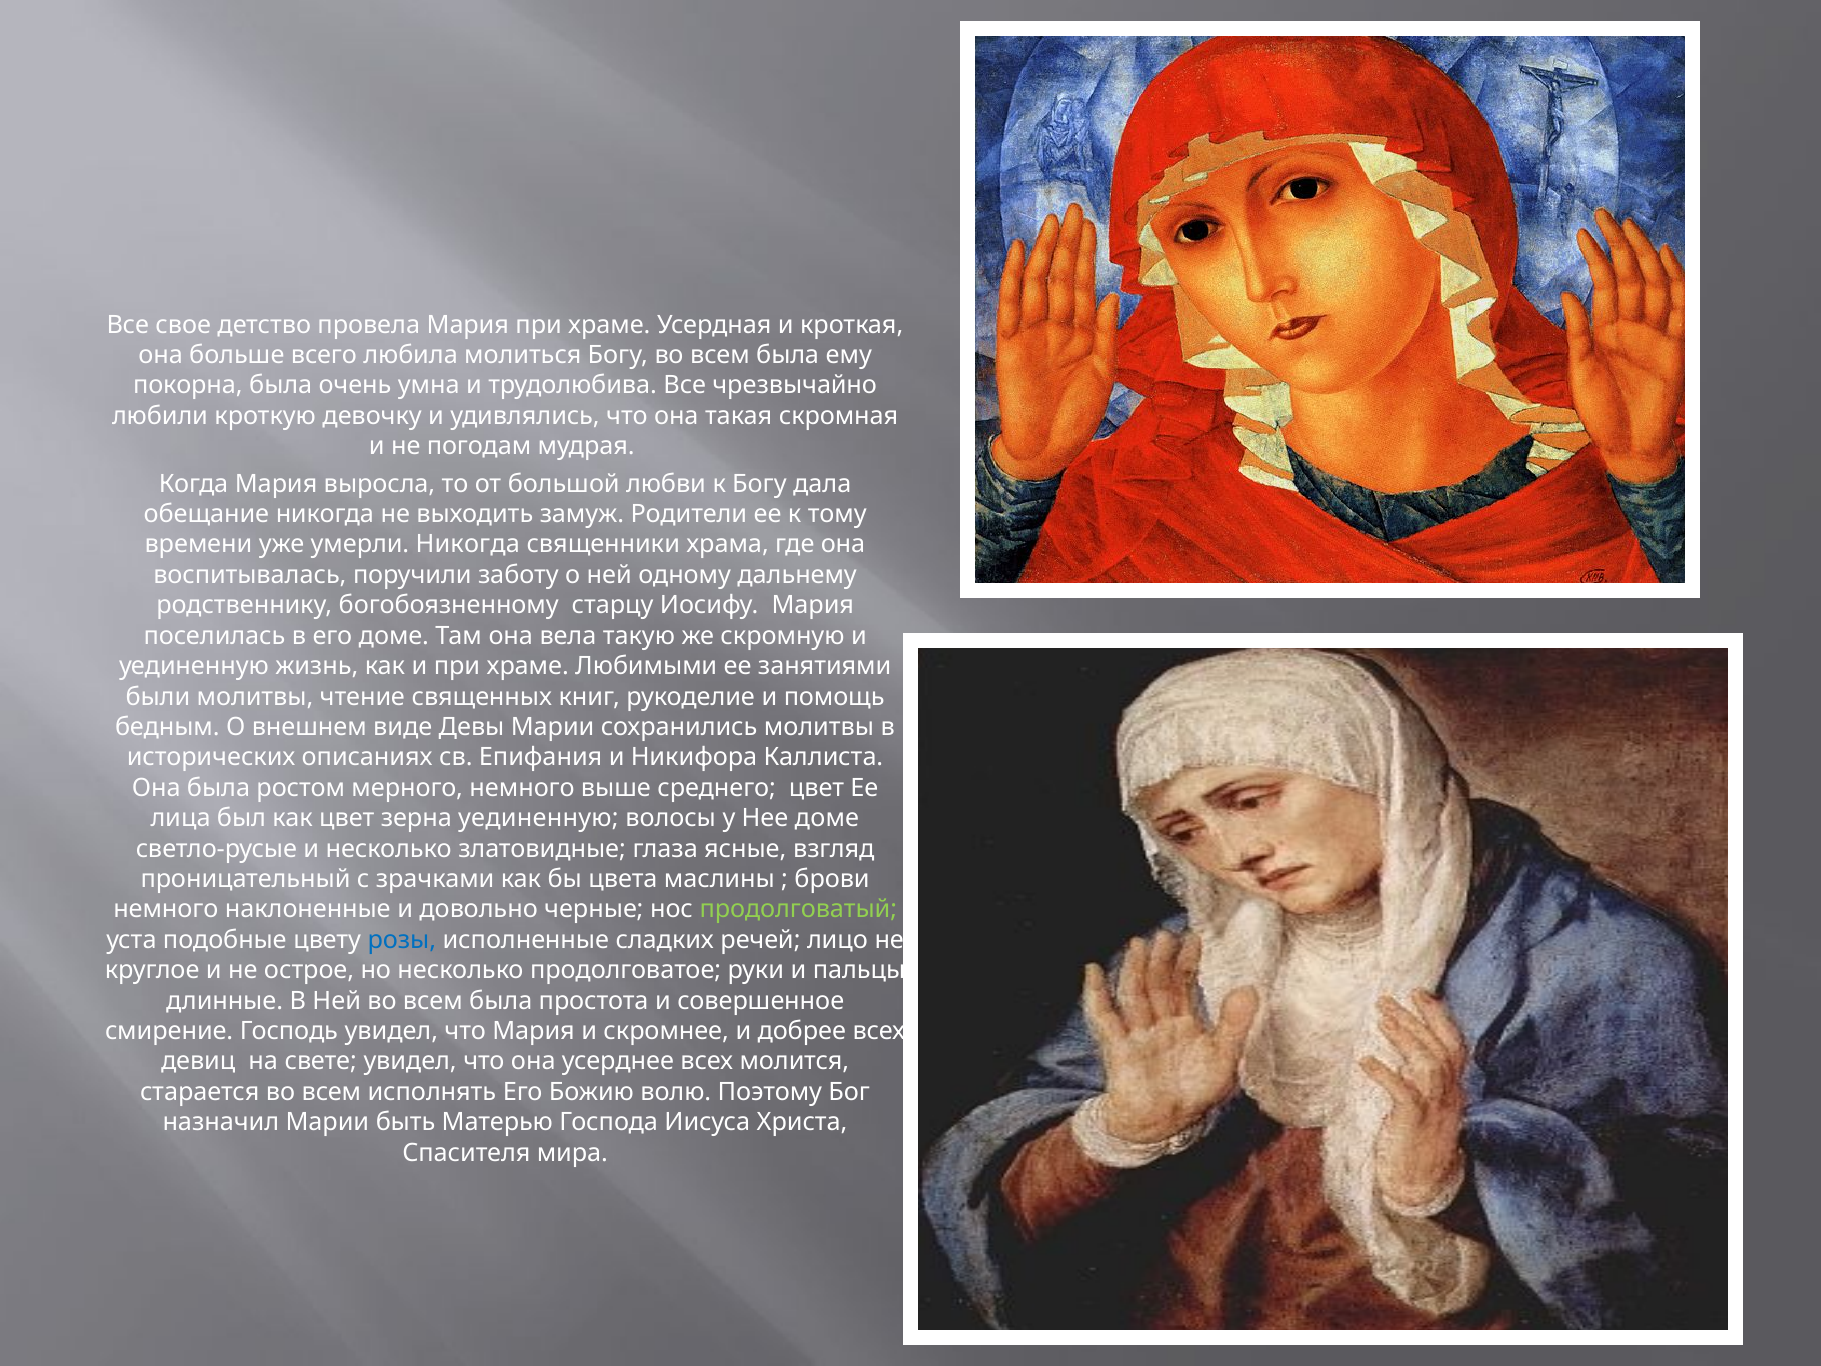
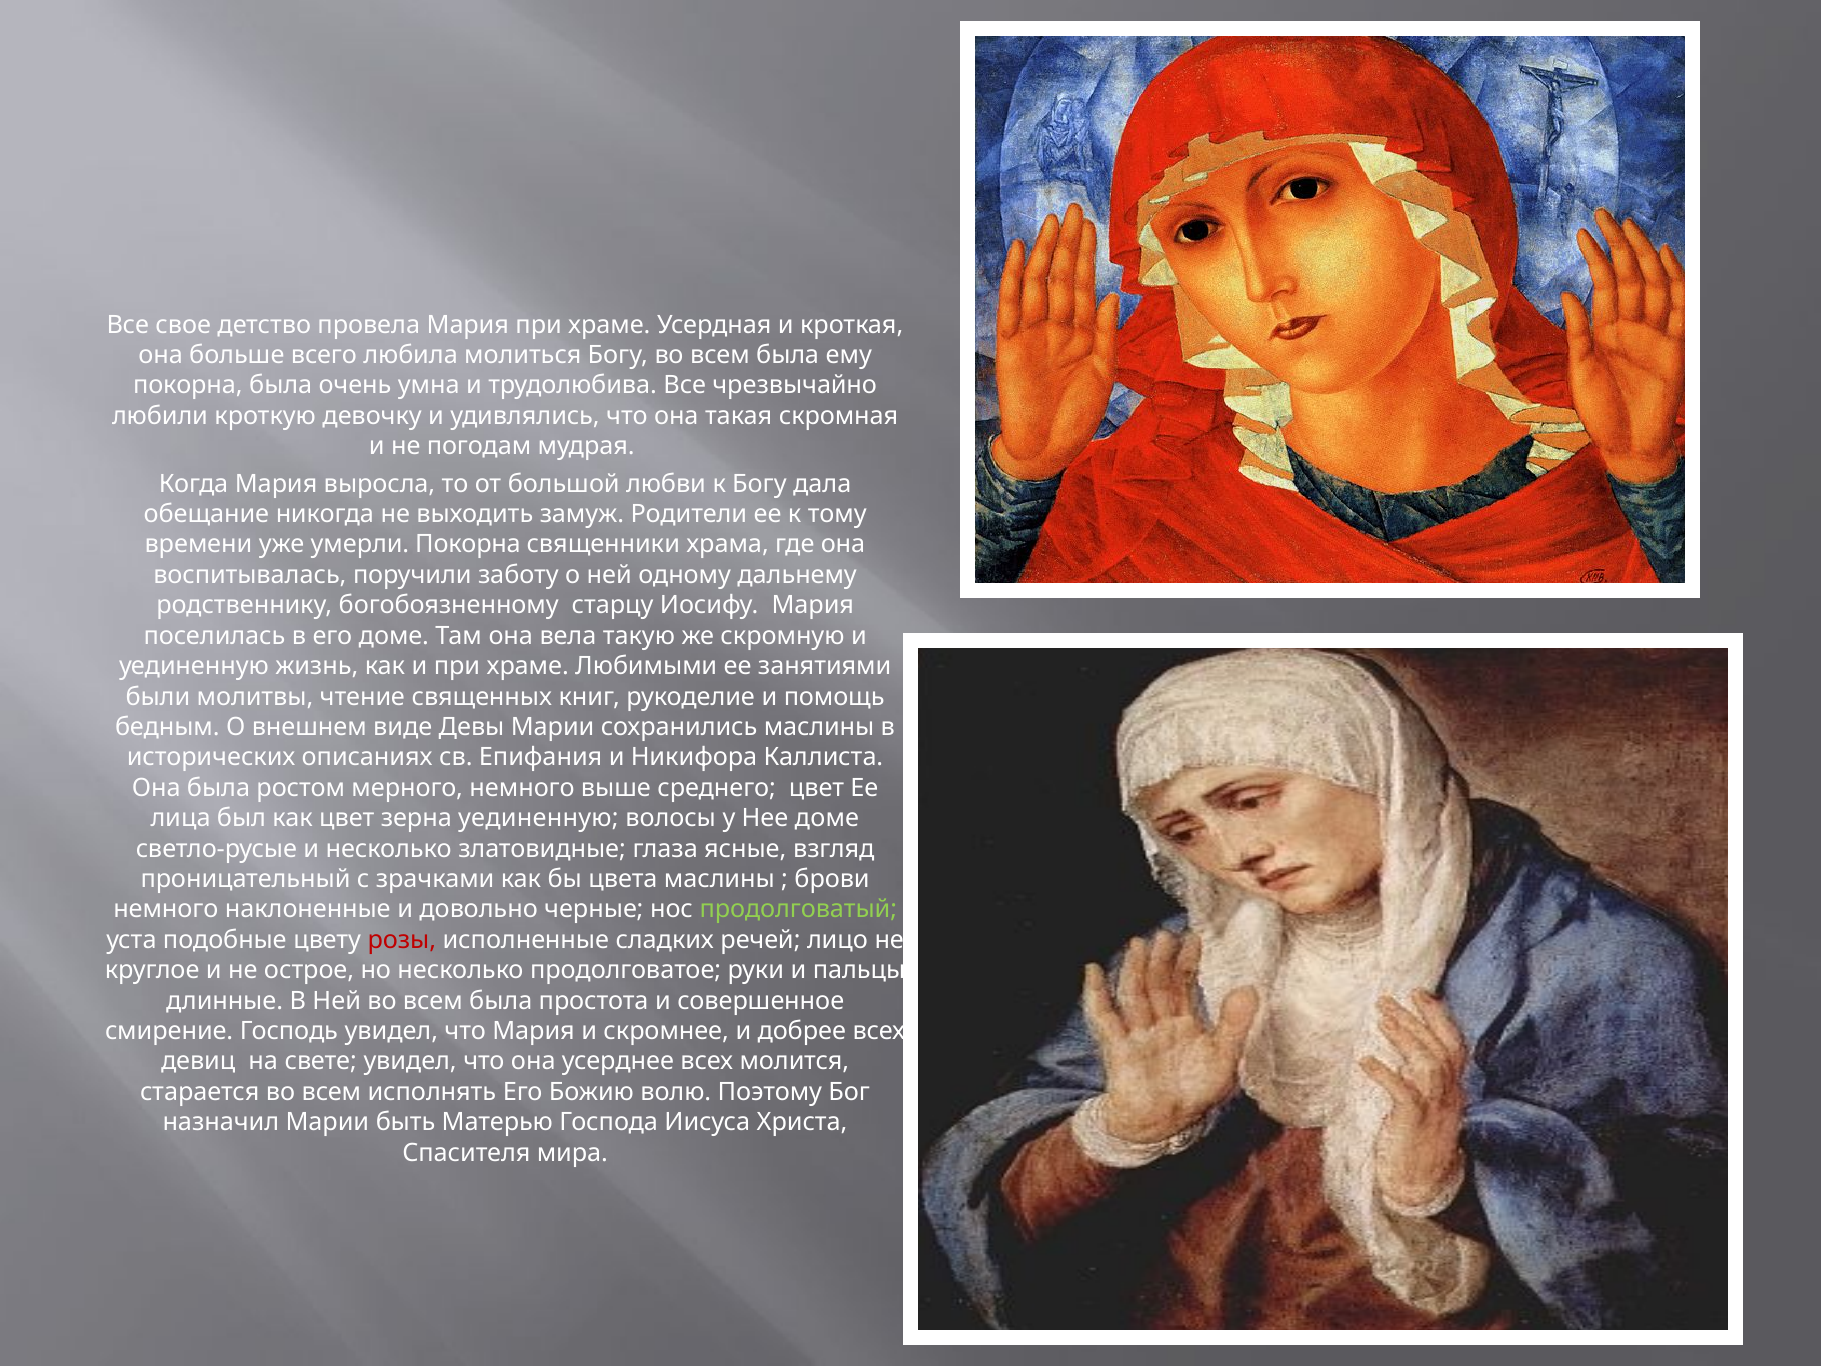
умерли Никогда: Никогда -> Покорна (468, 545)
сохранились молитвы: молитвы -> маслины (819, 727)
розы colour: blue -> red (402, 940)
